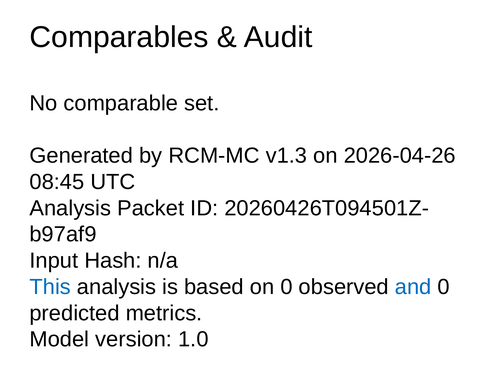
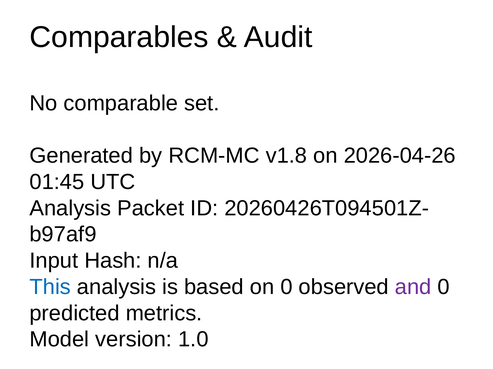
v1.3: v1.3 -> v1.8 (286, 156)
08:45: 08:45 -> 01:45 (57, 182)
and colour: blue -> purple (413, 287)
